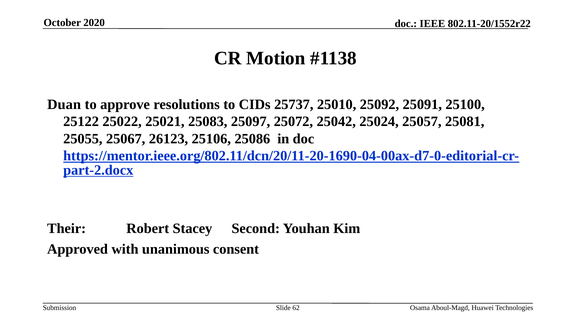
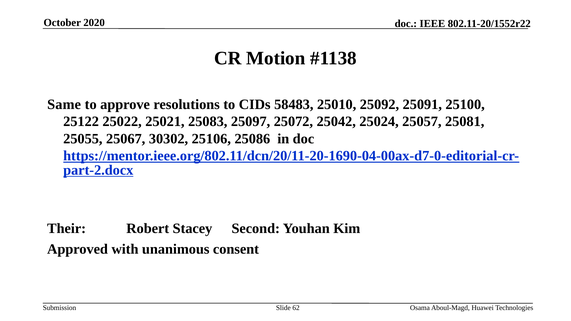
Duan: Duan -> Same (64, 105)
25737: 25737 -> 58483 (294, 105)
26123: 26123 -> 30302 (168, 139)
